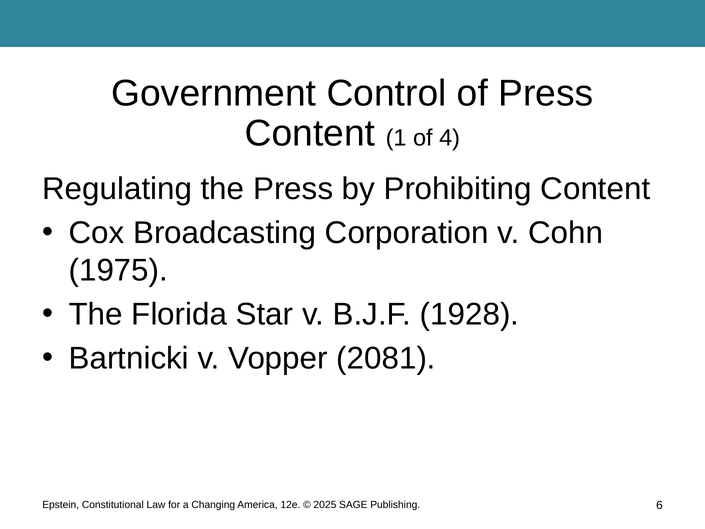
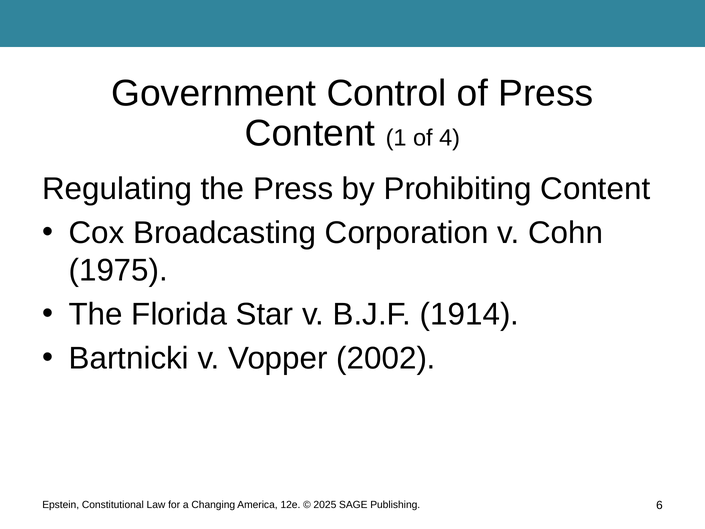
1928: 1928 -> 1914 (469, 314)
2081: 2081 -> 2002 (386, 358)
